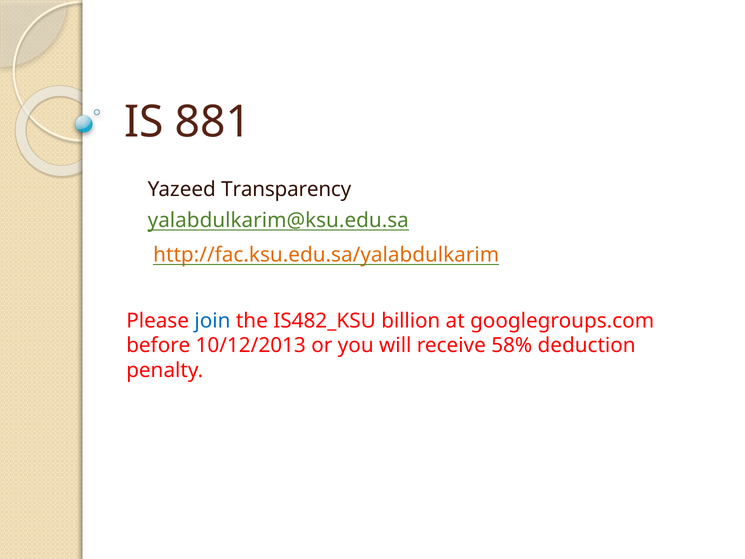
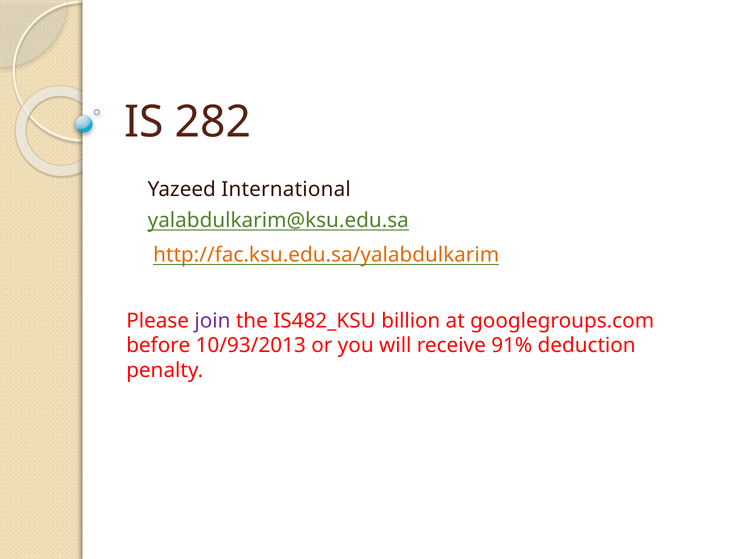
881: 881 -> 282 (213, 122)
Transparency: Transparency -> International (286, 189)
join colour: blue -> purple (212, 321)
10/12/2013: 10/12/2013 -> 10/93/2013 (251, 345)
58%: 58% -> 91% (512, 345)
